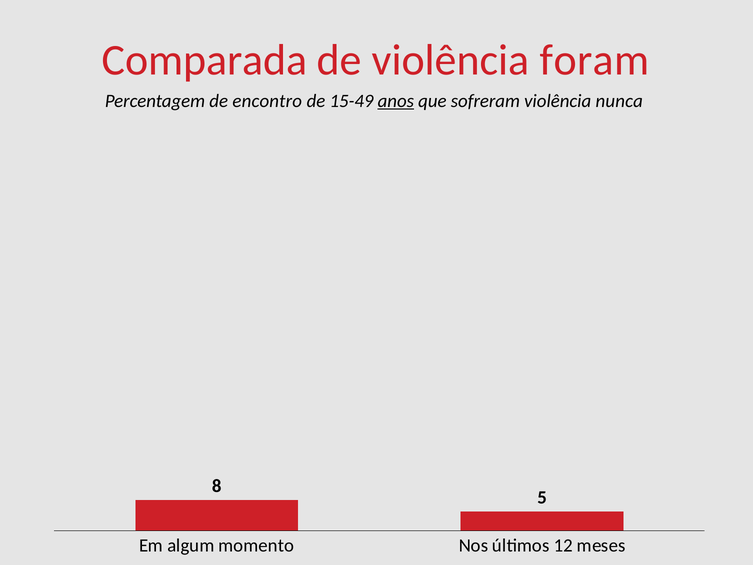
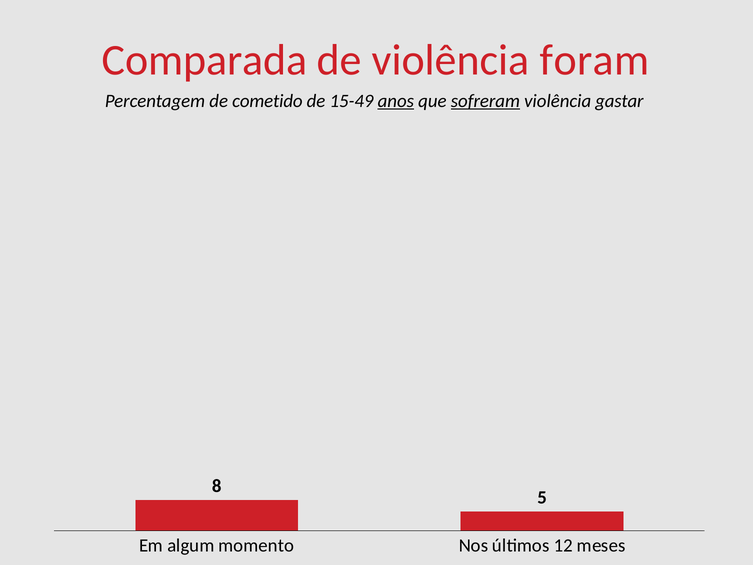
encontro: encontro -> cometido (267, 101)
sofreram underline: none -> present (485, 101)
nunca: nunca -> gastar (619, 101)
